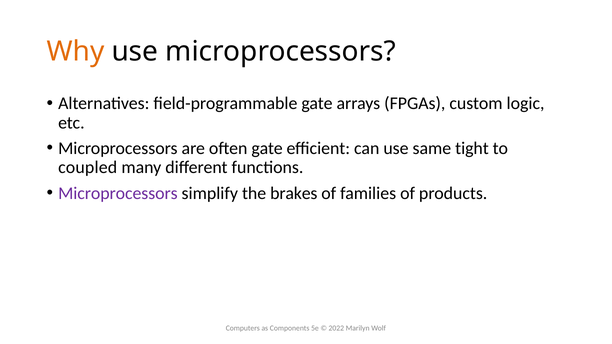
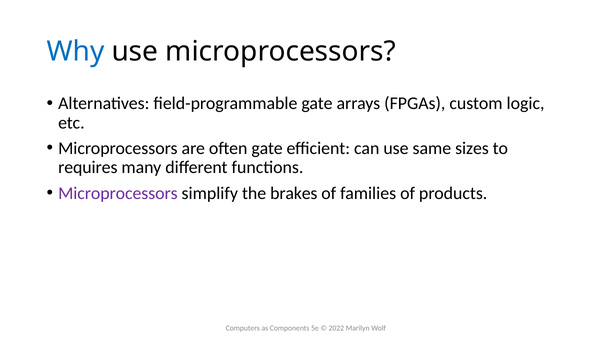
Why colour: orange -> blue (76, 51)
tight: tight -> sizes (472, 148)
coupled: coupled -> requires (88, 168)
